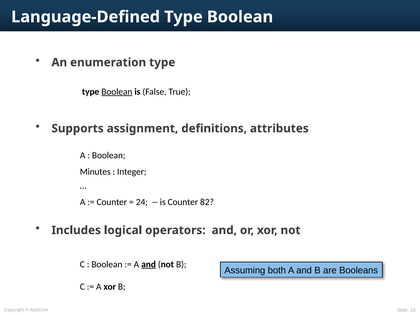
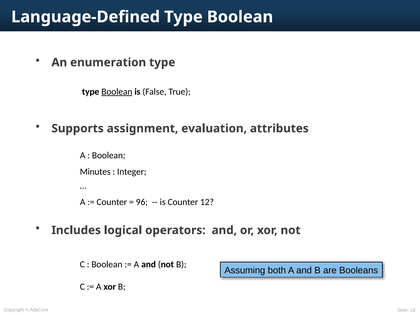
definitions: definitions -> evaluation (214, 128)
24: 24 -> 96 (142, 202)
82: 82 -> 12 (207, 202)
and underline: present -> none (149, 264)
